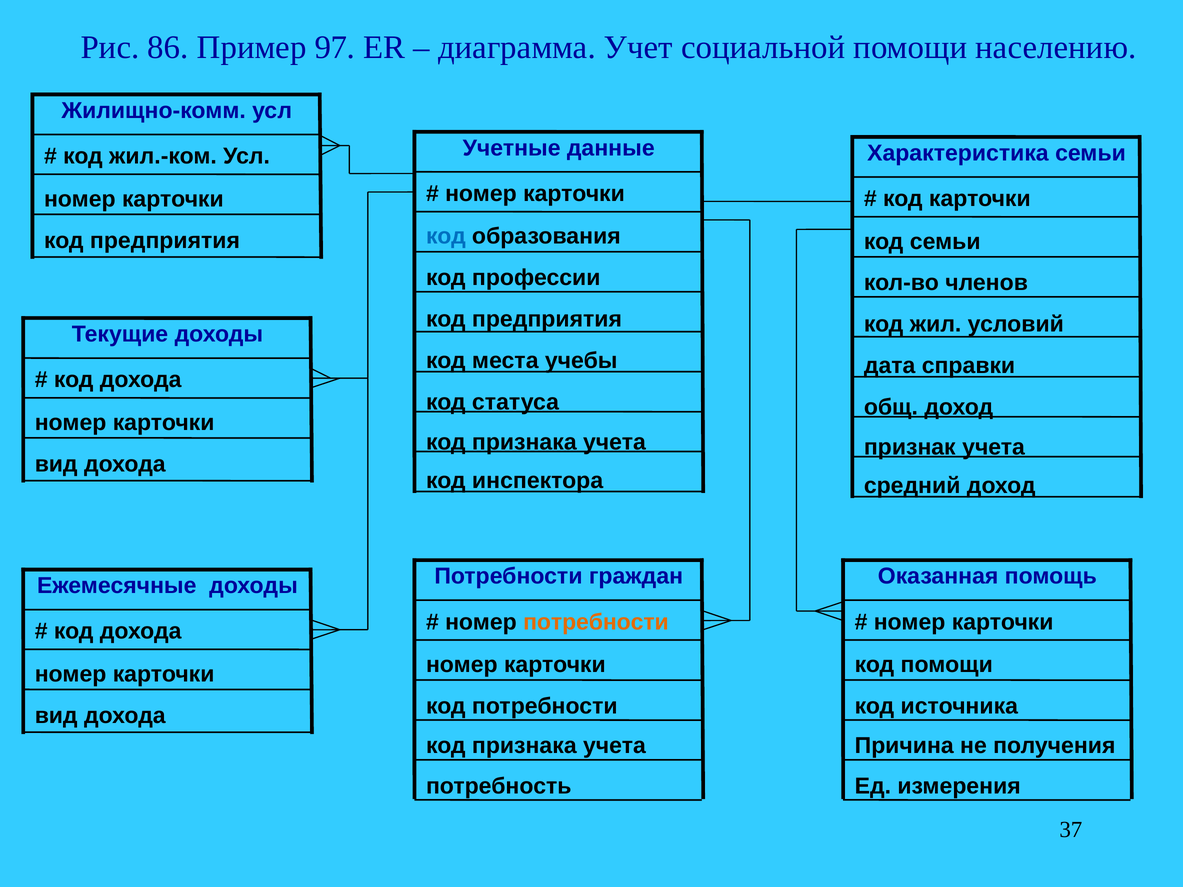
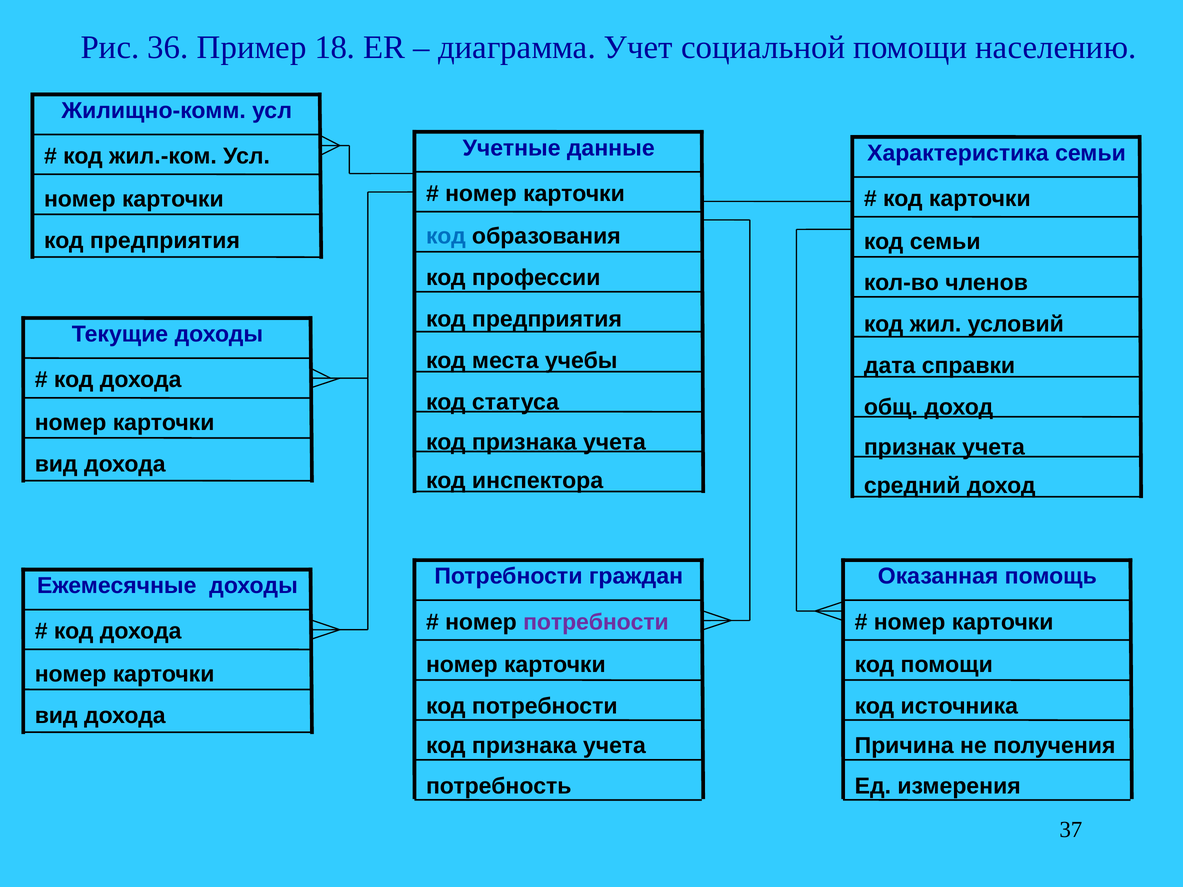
86: 86 -> 36 (168, 48)
97: 97 -> 18 (335, 48)
потребности colour: orange -> purple (596, 622)
